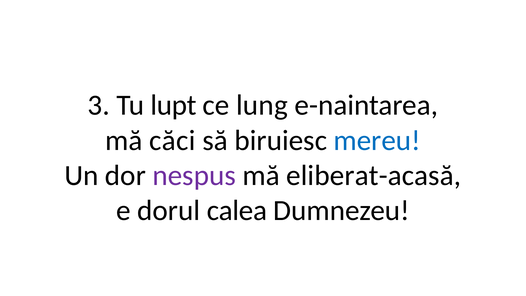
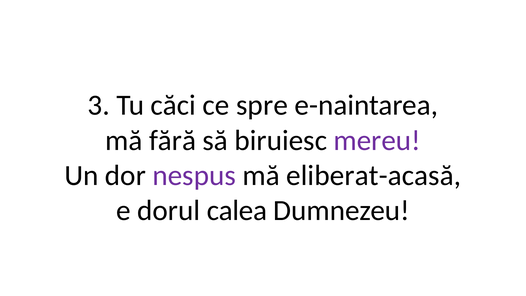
lupt: lupt -> căci (173, 105)
lung: lung -> spre (262, 105)
căci: căci -> fără (173, 140)
mereu colour: blue -> purple (377, 140)
